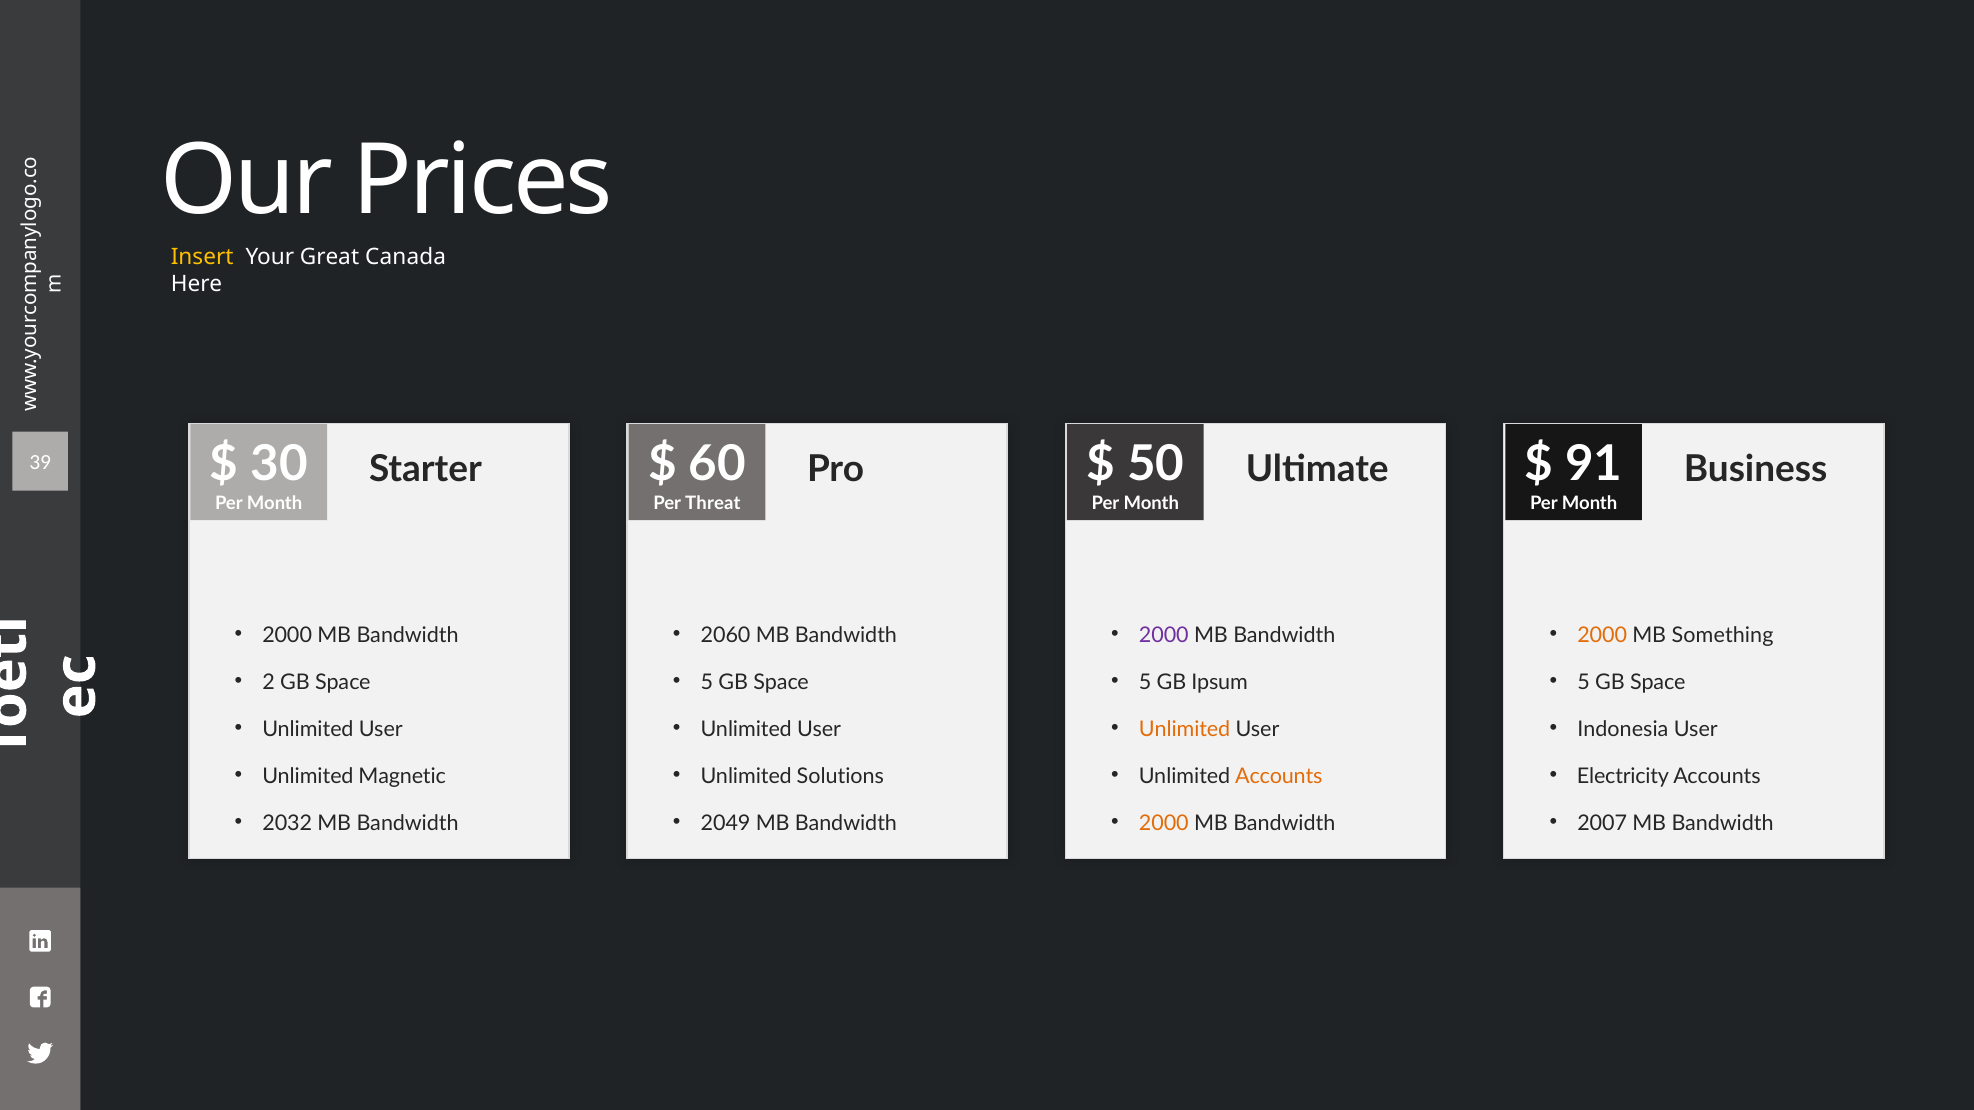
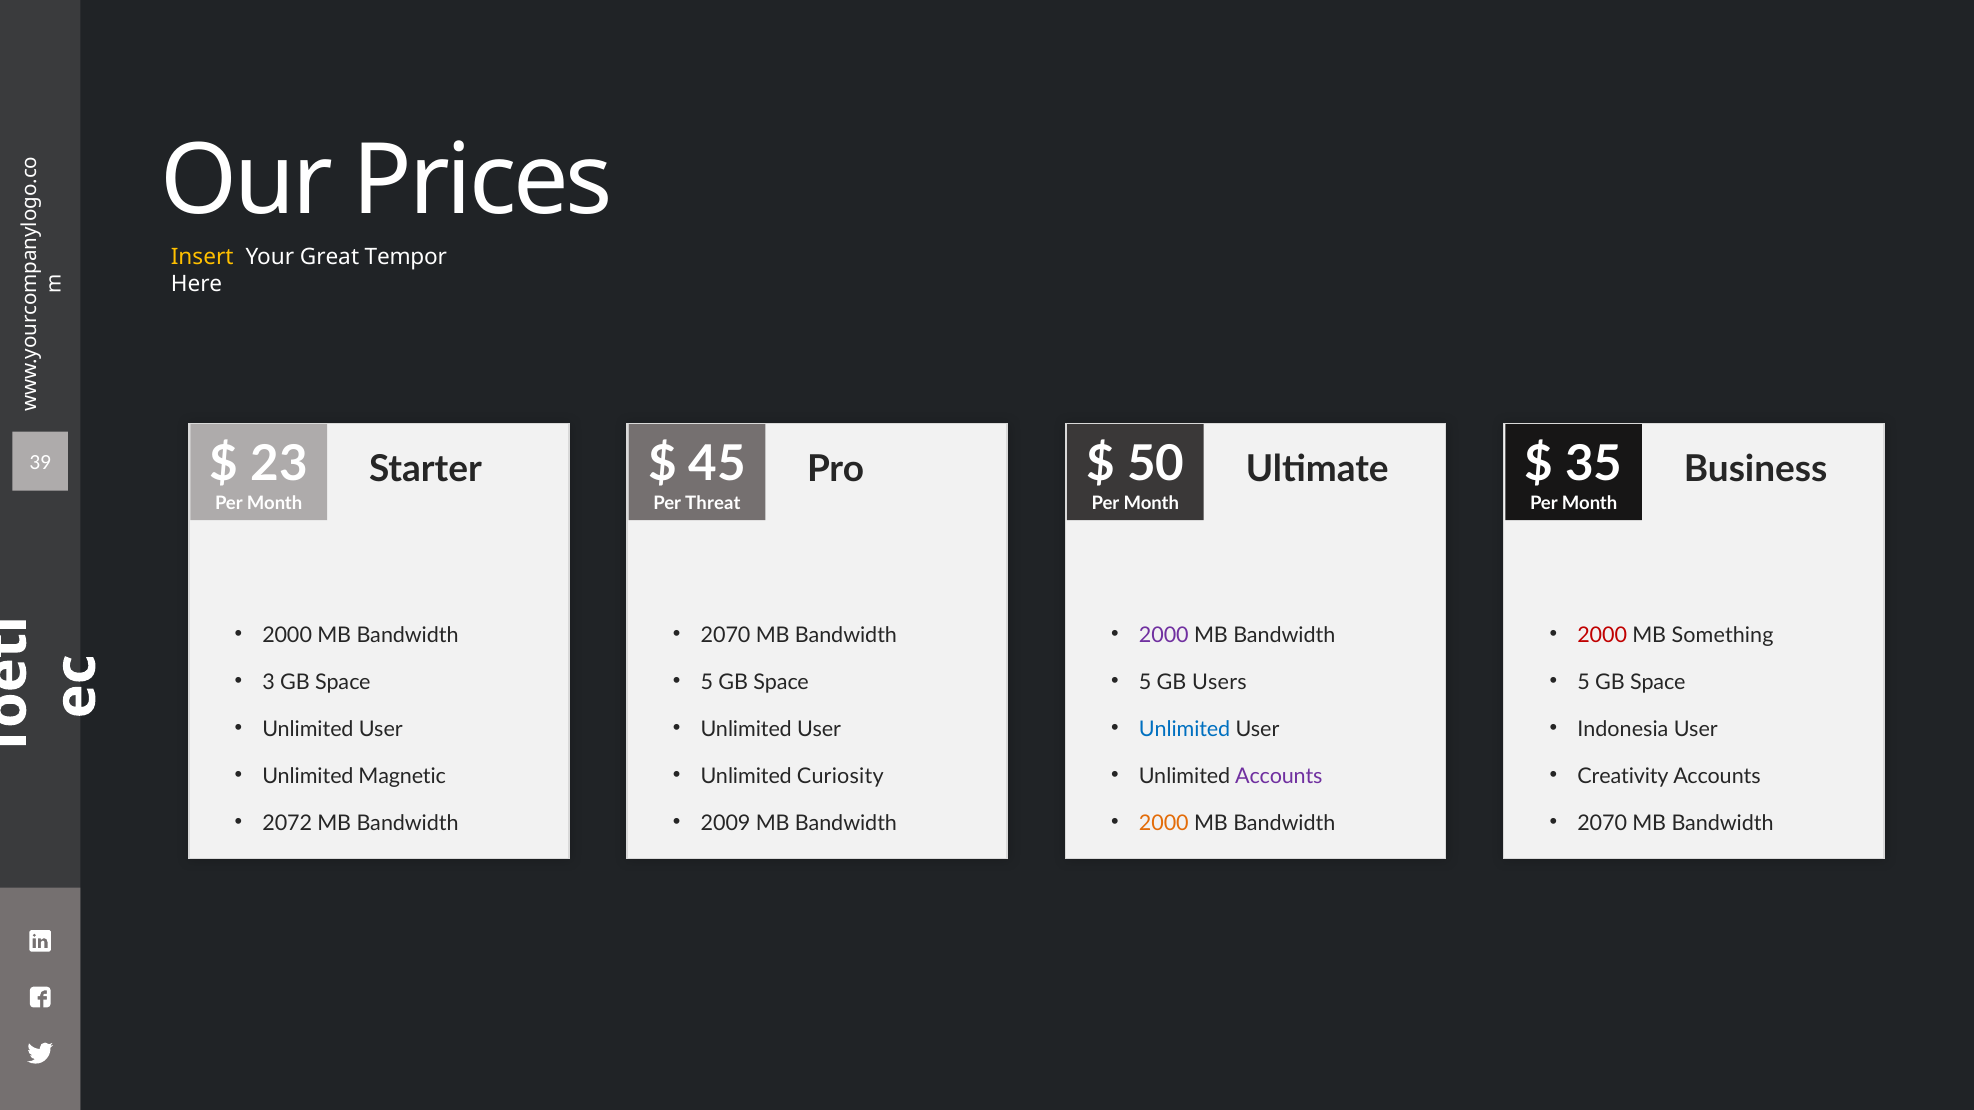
Canada: Canada -> Tempor (406, 257)
30: 30 -> 23 (279, 465)
60: 60 -> 45 (717, 465)
91: 91 -> 35 (1594, 465)
2060: 2060 -> 2070 (726, 635)
2000 colour: orange -> red (1602, 635)
2: 2 -> 3 (269, 682)
Ipsum: Ipsum -> Users (1219, 682)
Unlimited colour: orange -> blue (1185, 729)
Solutions: Solutions -> Curiosity (840, 776)
Accounts colour: orange -> purple (1279, 776)
Electricity: Electricity -> Creativity (1623, 776)
2032: 2032 -> 2072 (287, 823)
2049: 2049 -> 2009 (726, 823)
2007: 2007 -> 2070 (1602, 823)
